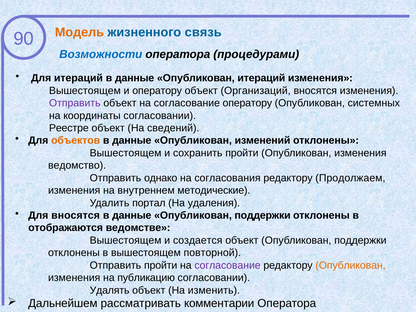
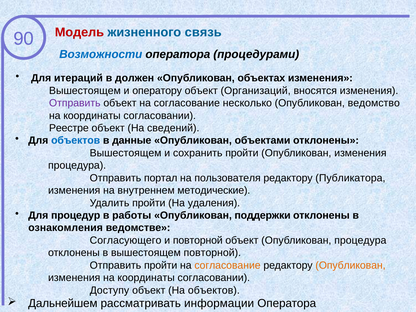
Модель colour: orange -> red (79, 32)
данные: данные -> должен (135, 78)
Опубликован итераций: итераций -> объектах (261, 78)
согласование оператору: оператору -> несколько (247, 103)
системных: системных -> ведомство (374, 103)
объектов colour: orange -> blue (76, 141)
изменений: изменений -> объектами (263, 141)
ведомство: ведомство -> процедура (77, 165)
однако: однако -> портал (161, 178)
согласования: согласования -> пользователя (228, 178)
Продолжаем: Продолжаем -> Публикатора (350, 178)
Удалить портал: портал -> пройти (149, 203)
Для вносятся: вносятся -> процедур (76, 215)
данные: данные -> работы (132, 215)
отображаются: отображаются -> ознакомления (66, 228)
Вышестоящем: Вышестоящем -> Согласующего (126, 240)
и создается: создается -> повторной (198, 240)
объект Опубликован поддержки: поддержки -> процедура (360, 240)
согласование colour: purple -> orange (228, 265)
изменения на публикацию: публикацию -> координаты (146, 278)
Удалять: Удалять -> Доступу (109, 290)
На изменить: изменить -> объектов (214, 290)
комментарии: комментарии -> информации (219, 303)
